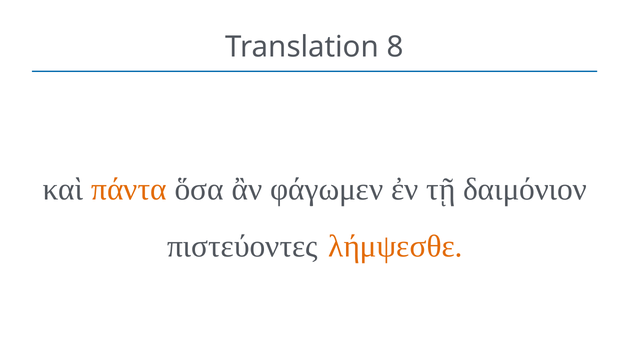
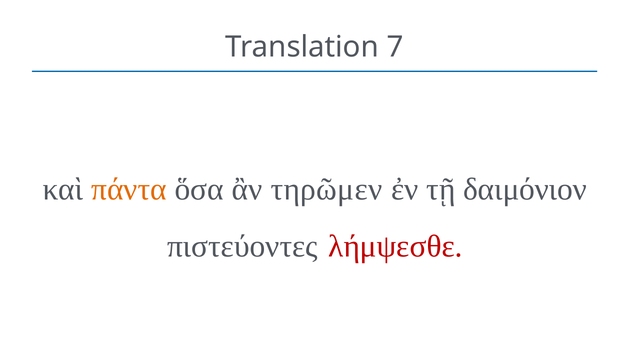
8: 8 -> 7 (395, 47)
φάγωμεν: φάγωμεν -> τηρῶμεν (327, 189)
λήμψεσθε colour: orange -> red (395, 246)
